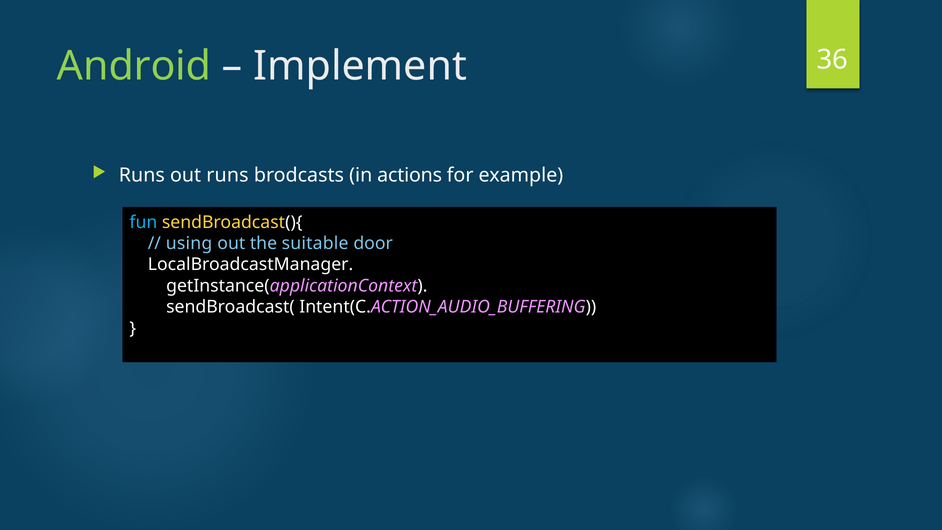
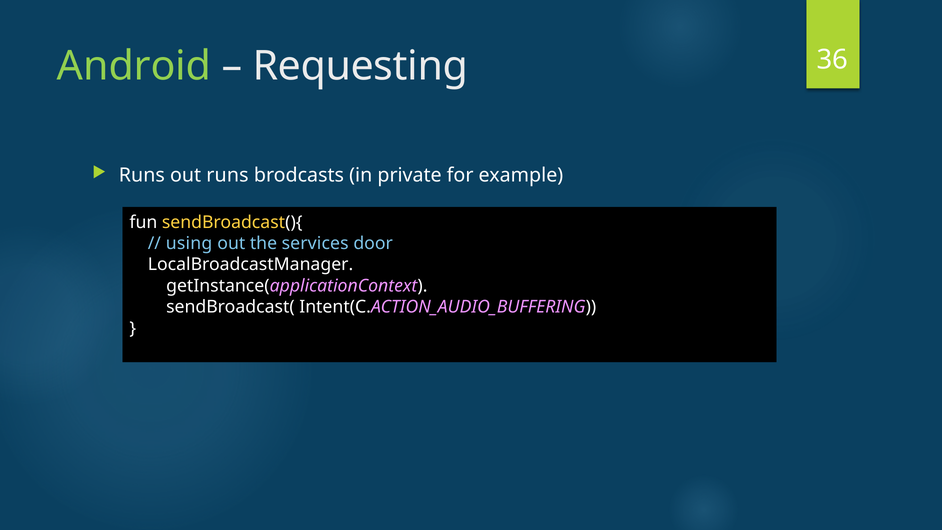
Implement: Implement -> Requesting (360, 66)
actions: actions -> private (410, 175)
fun colour: light blue -> white (143, 222)
suitable: suitable -> services (315, 243)
